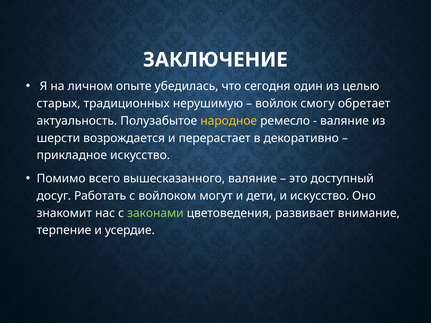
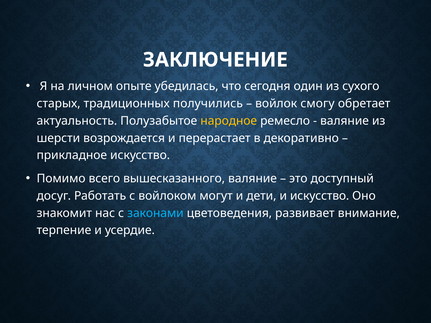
целью: целью -> сухого (361, 86)
нерушимую: нерушимую -> получились (208, 104)
законами colour: light green -> light blue (155, 213)
